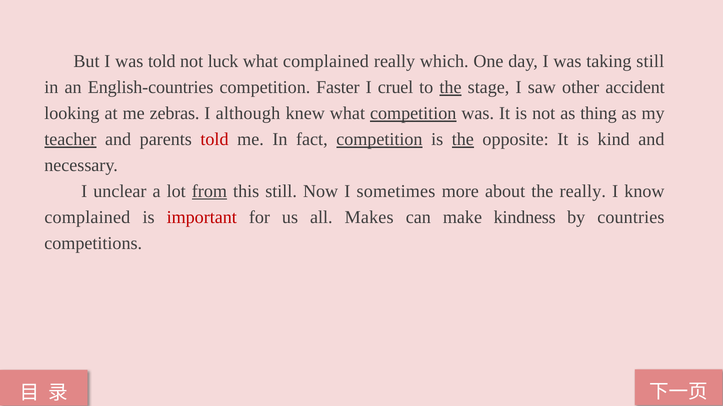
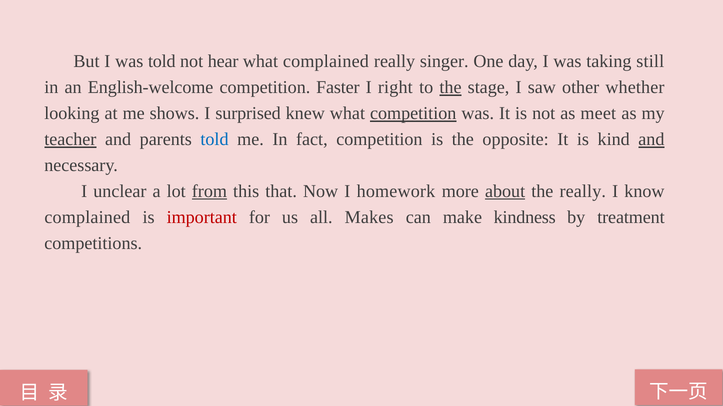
luck: luck -> hear (223, 62)
which: which -> singer (444, 62)
English-countries: English-countries -> English-welcome (151, 88)
cruel: cruel -> right (395, 88)
accident: accident -> whether (635, 88)
zebras: zebras -> shows (175, 114)
although: although -> surprised (248, 114)
thing: thing -> meet (598, 114)
told colour: red -> blue (214, 140)
competition underline: present -> none (379, 140)
the underline: present -> none (463, 140)
and underline: none -> present (651, 140)
this still: still -> that (281, 192)
sometimes: sometimes -> homework (396, 192)
about underline: none -> present (505, 192)
countries: countries -> treatment (631, 218)
